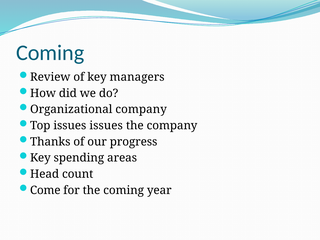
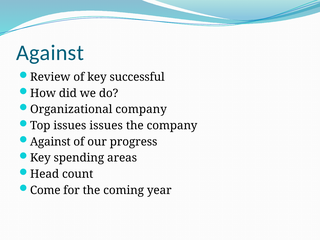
Coming: Coming -> Against (50, 53)
managers: managers -> successful (137, 77)
Thanks: Thanks -> Against (50, 142)
